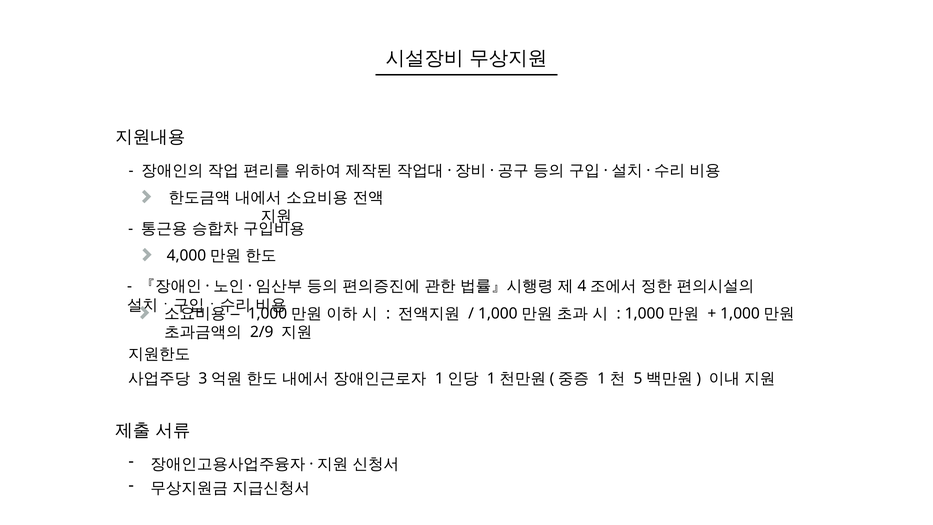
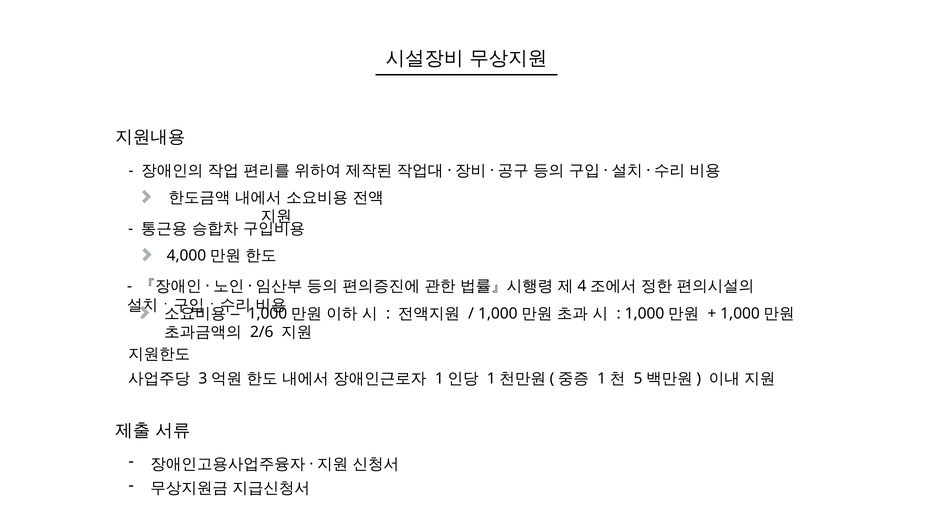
2/9: 2/9 -> 2/6 (262, 332)
